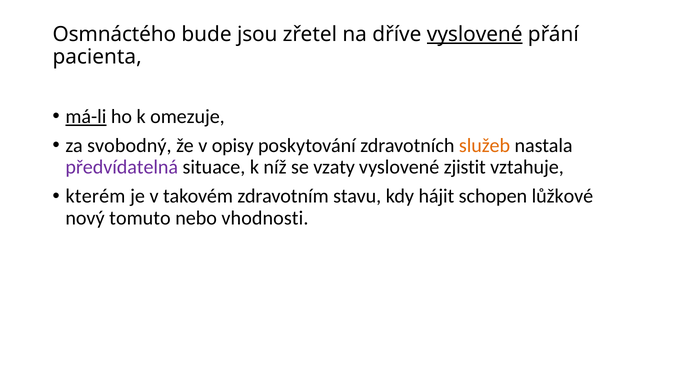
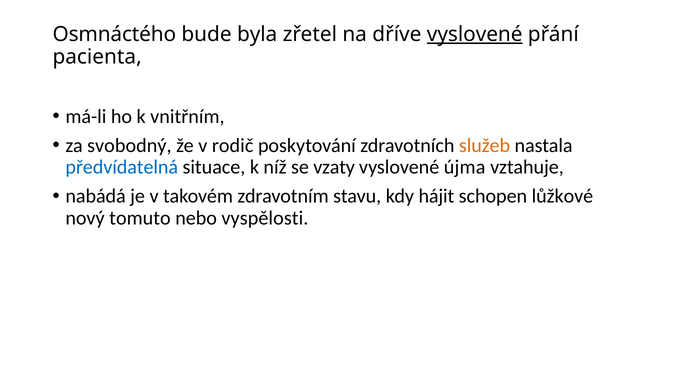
jsou: jsou -> byla (257, 34)
má-li underline: present -> none (86, 116)
omezuje: omezuje -> vnitřním (187, 116)
opisy: opisy -> rodič (233, 145)
předvídatelná colour: purple -> blue (122, 167)
zjistit: zjistit -> újma (465, 167)
kterém: kterém -> nabádá (96, 196)
vhodnosti: vhodnosti -> vyspělosti (265, 218)
